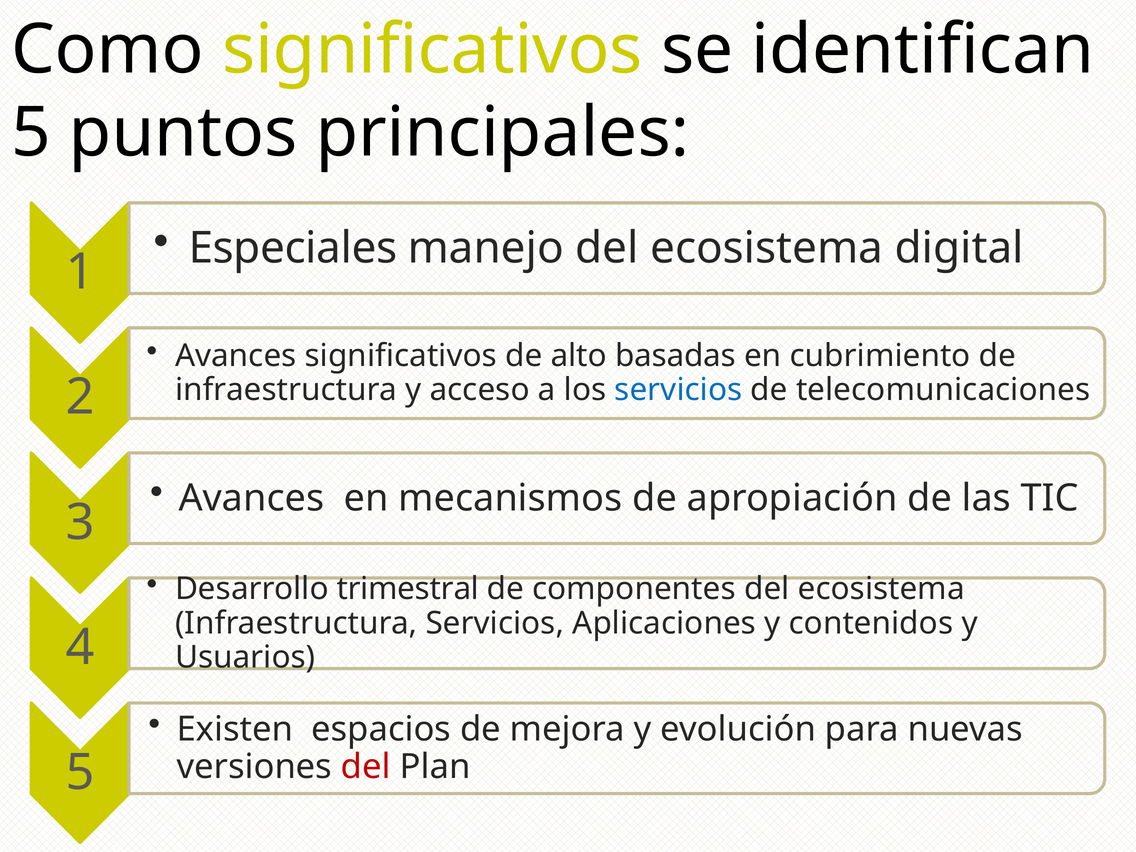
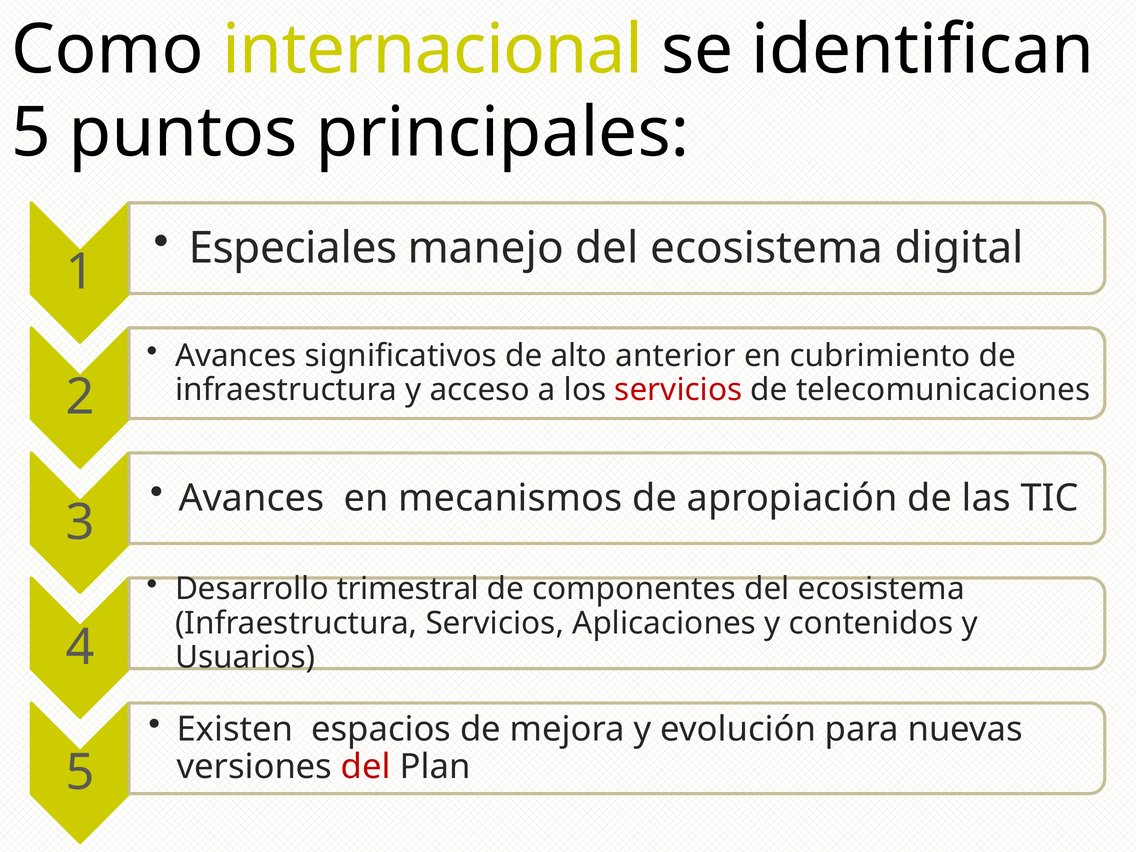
Como significativos: significativos -> internacional (433, 50)
basadas: basadas -> anterior (675, 356)
servicios colour: blue -> red (678, 390)
